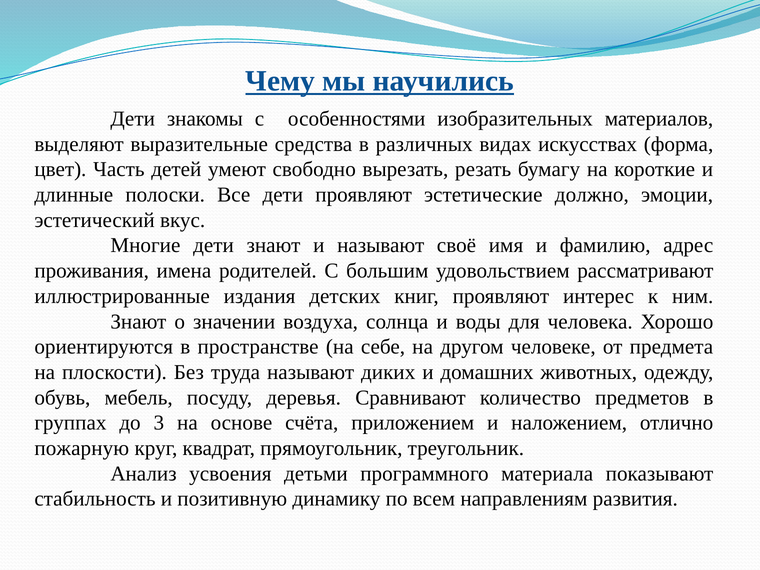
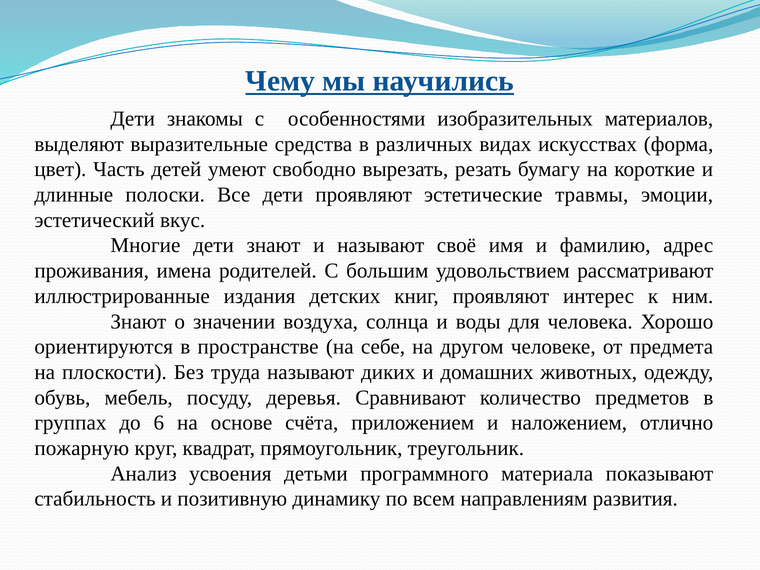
должно: должно -> травмы (592, 195)
3: 3 -> 6 (159, 423)
